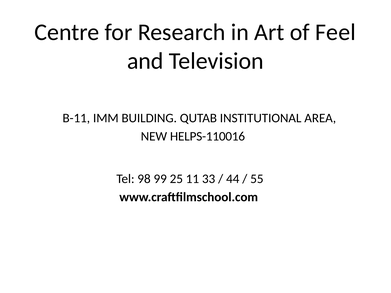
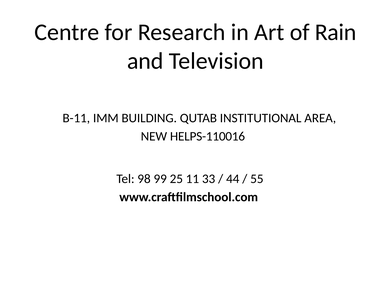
Feel: Feel -> Rain (336, 32)
